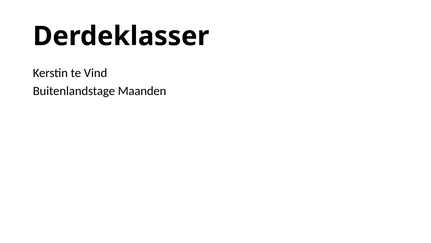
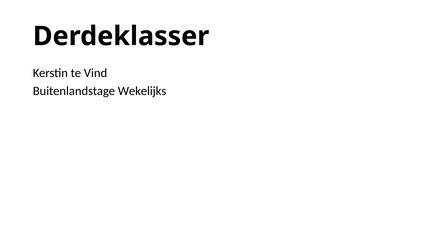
Maanden: Maanden -> Wekelijks (142, 91)
